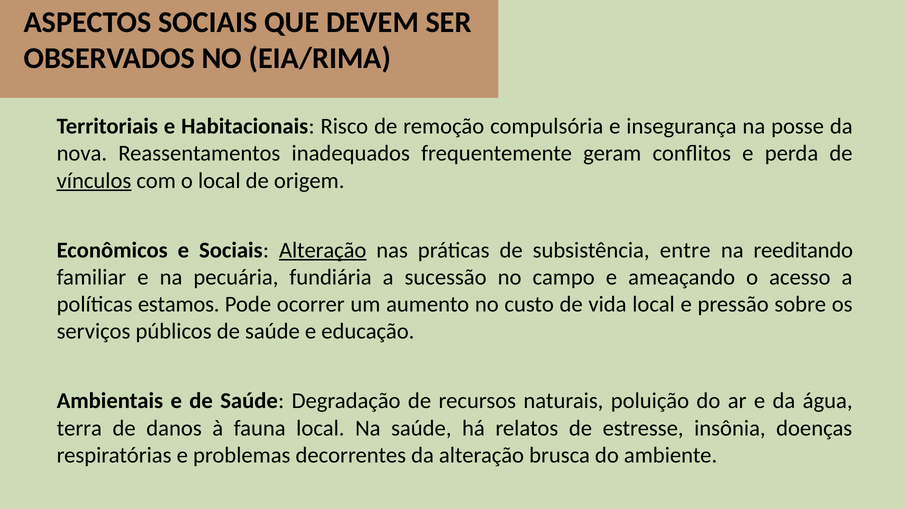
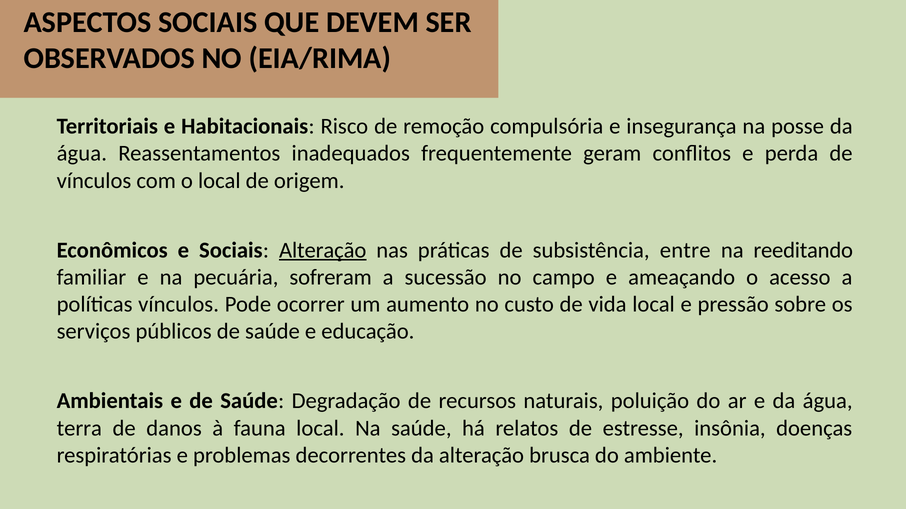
nova: nova -> água (82, 154)
vínculos underline: present -> none (94, 181)
fundiária: fundiária -> sofreram (331, 278)
políticas estamos: estamos -> vínculos (179, 305)
